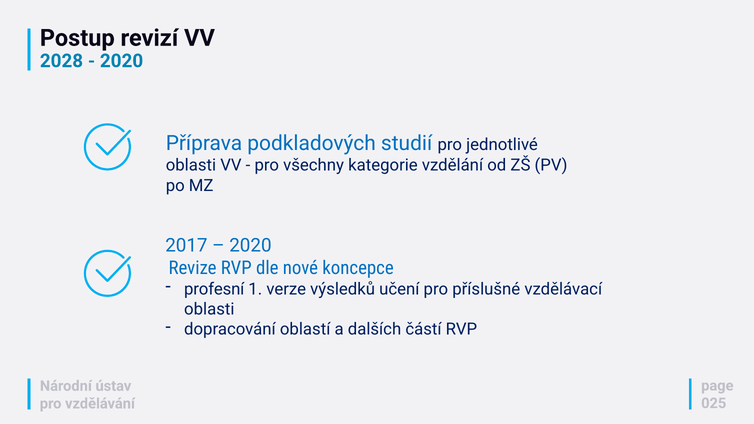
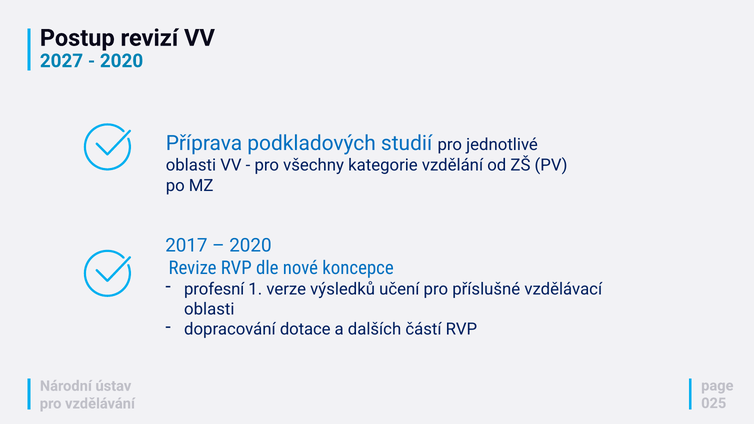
2028: 2028 -> 2027 (61, 61)
oblastí: oblastí -> dotace (305, 329)
